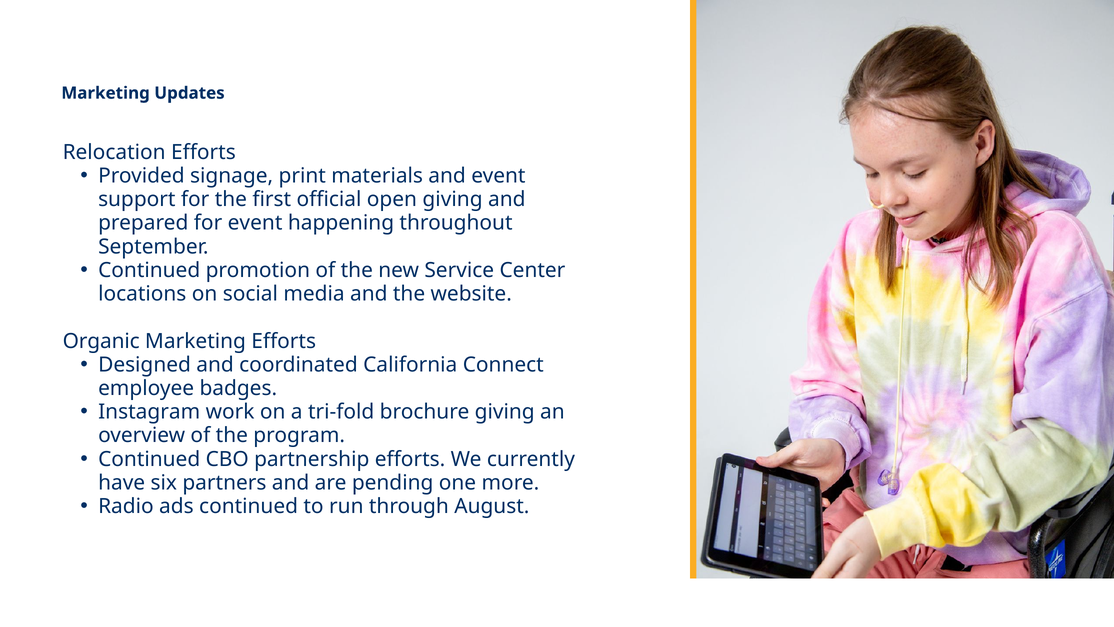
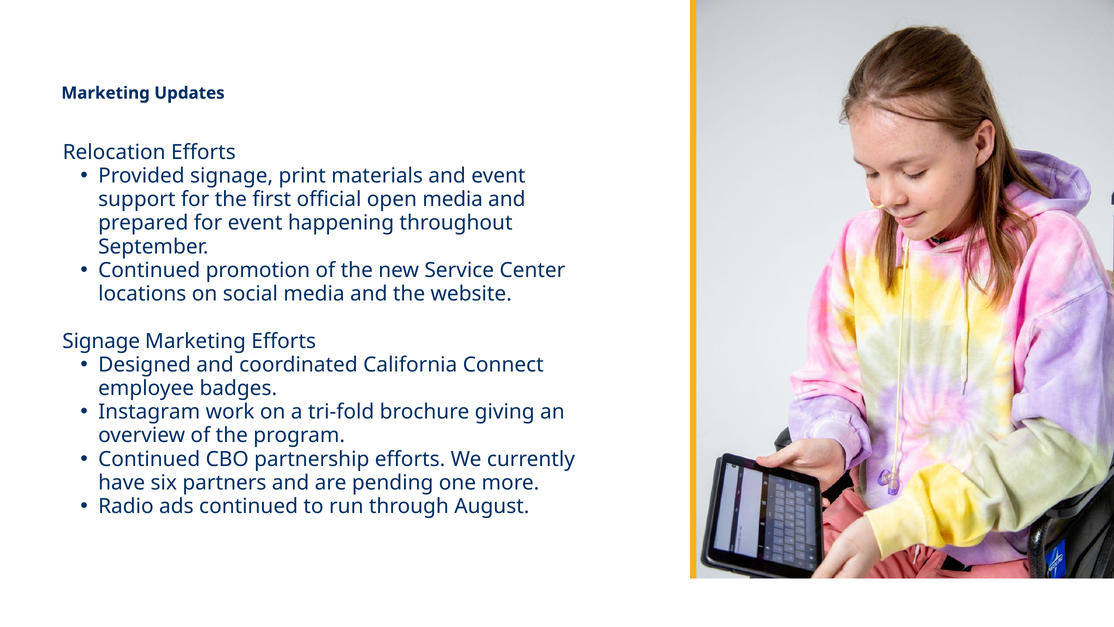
open giving: giving -> media (453, 199)
Organic: Organic -> Signage (101, 341)
